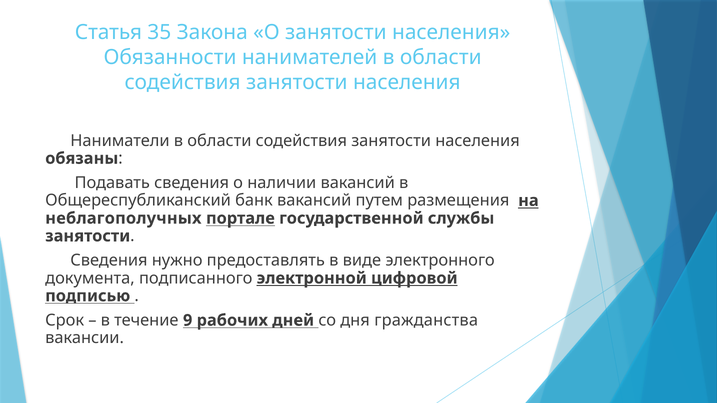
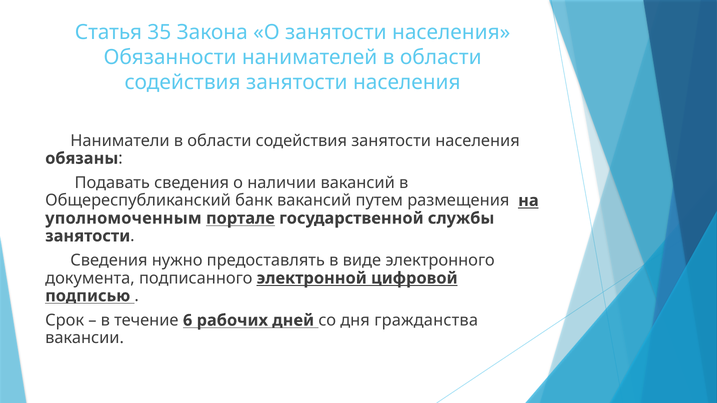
неблагополучных: неблагополучных -> уполномоченным (123, 218)
9: 9 -> 6 (188, 321)
